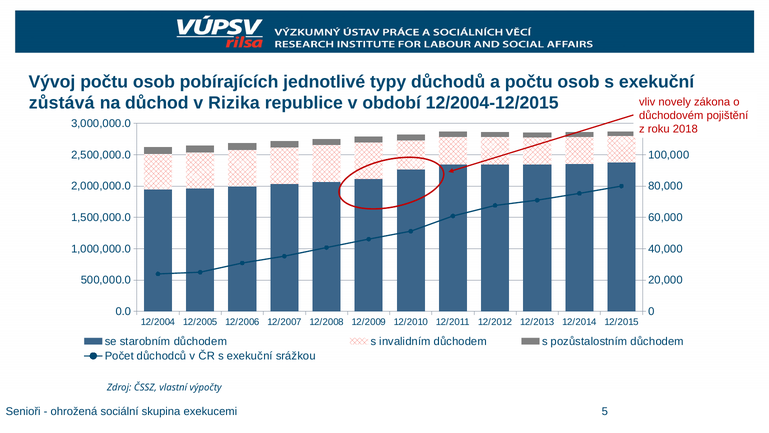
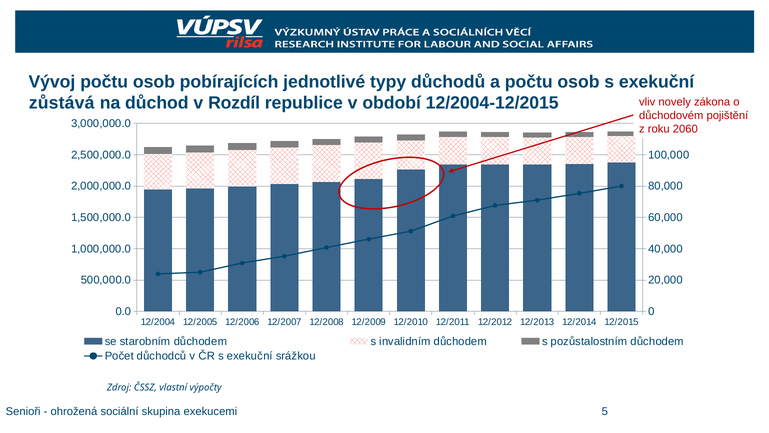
Rizika: Rizika -> Rozdíl (234, 103)
2018: 2018 -> 2060 (685, 129)
